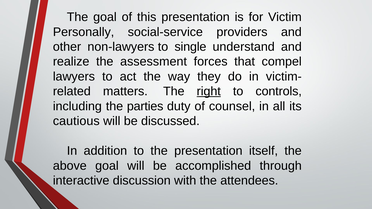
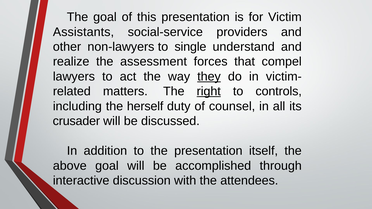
Personally: Personally -> Assistants (83, 32)
they underline: none -> present (209, 77)
parties: parties -> herself (145, 106)
cautious: cautious -> crusader (76, 121)
